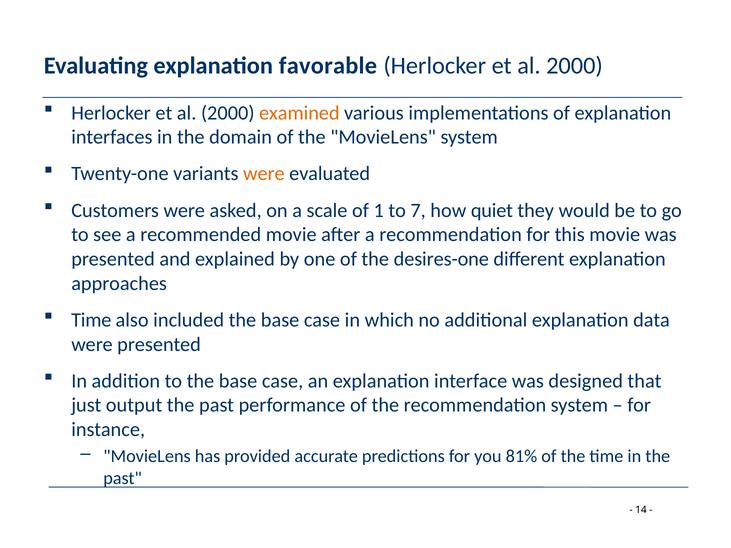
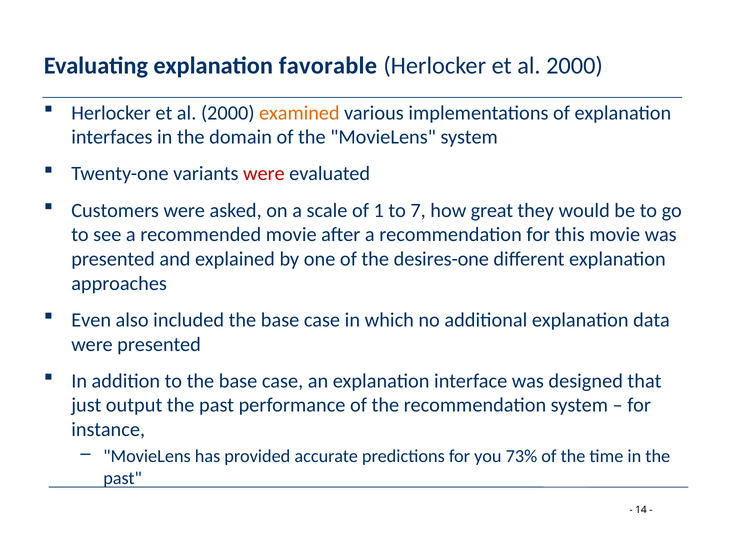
were colour: orange -> red (264, 174)
quiet: quiet -> great (492, 210)
Time: Time -> Even (91, 320)
81%: 81% -> 73% (521, 456)
